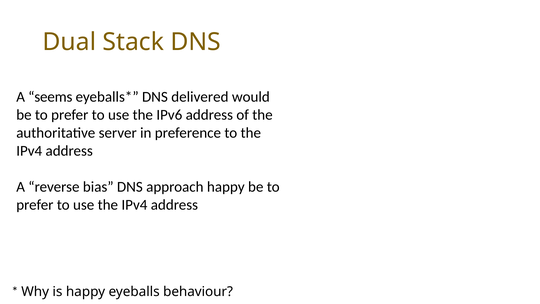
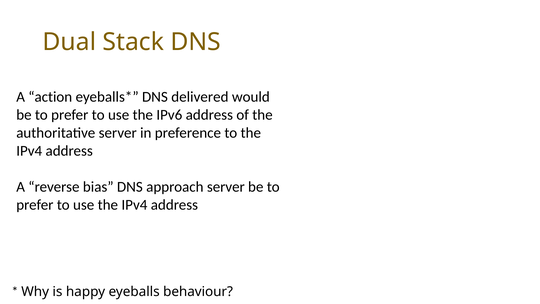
seems: seems -> action (50, 97)
approach happy: happy -> server (226, 187)
